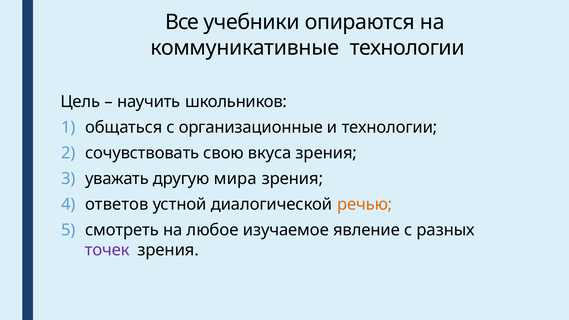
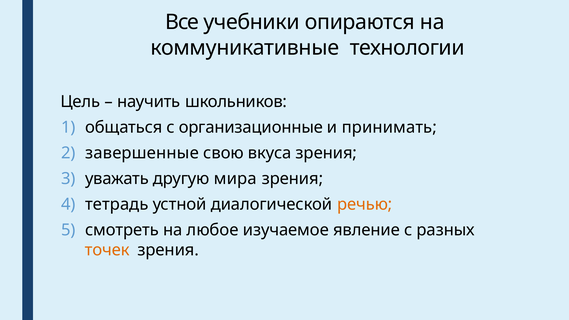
и технологии: технологии -> принимать (389, 127)
сочувствовать: сочувствовать -> завершенные (142, 153)
ответов: ответов -> тетрадь (117, 204)
точек colour: purple -> orange (107, 250)
